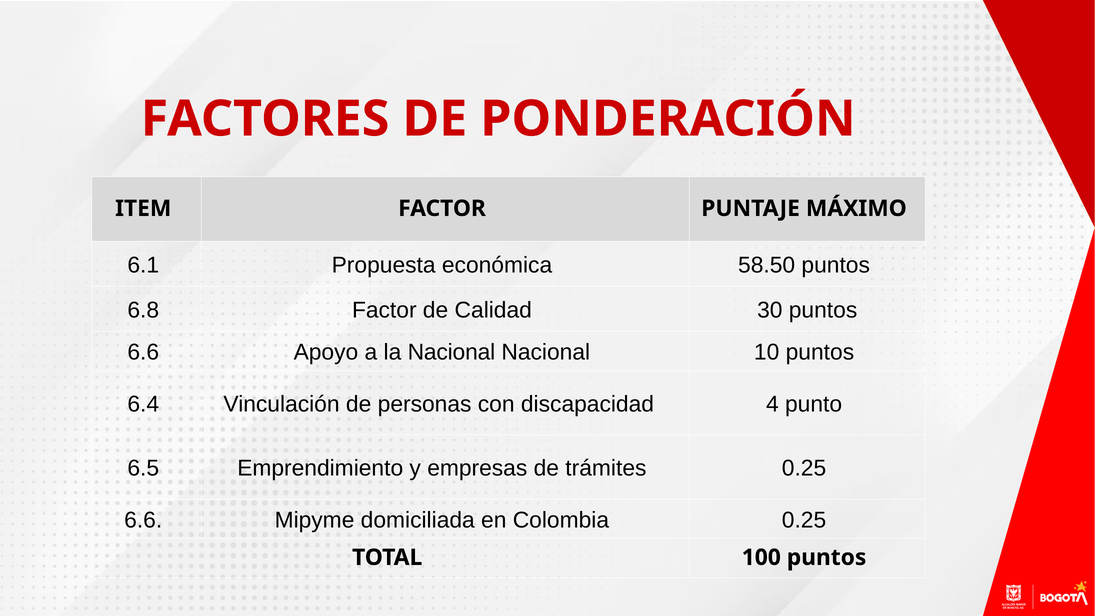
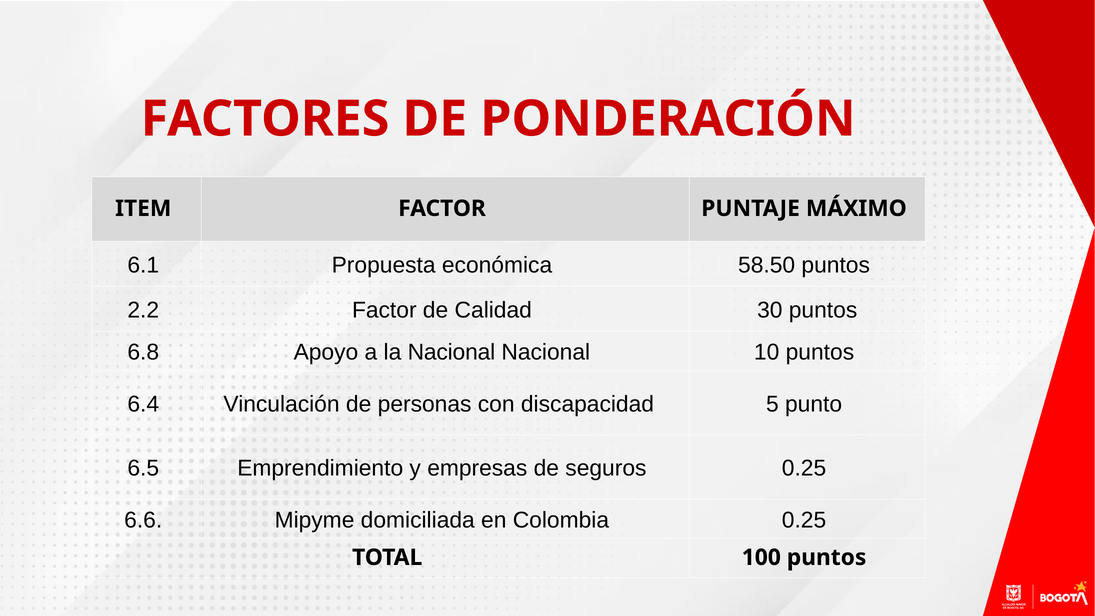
6.8: 6.8 -> 2.2 (143, 310)
6.6: 6.6 -> 6.8 (143, 352)
4: 4 -> 5 (772, 404)
trámites: trámites -> seguros (606, 468)
